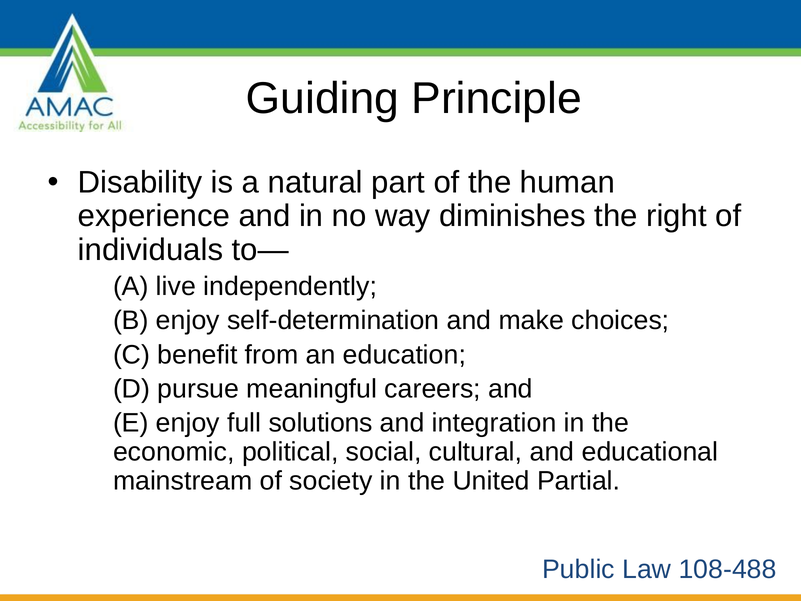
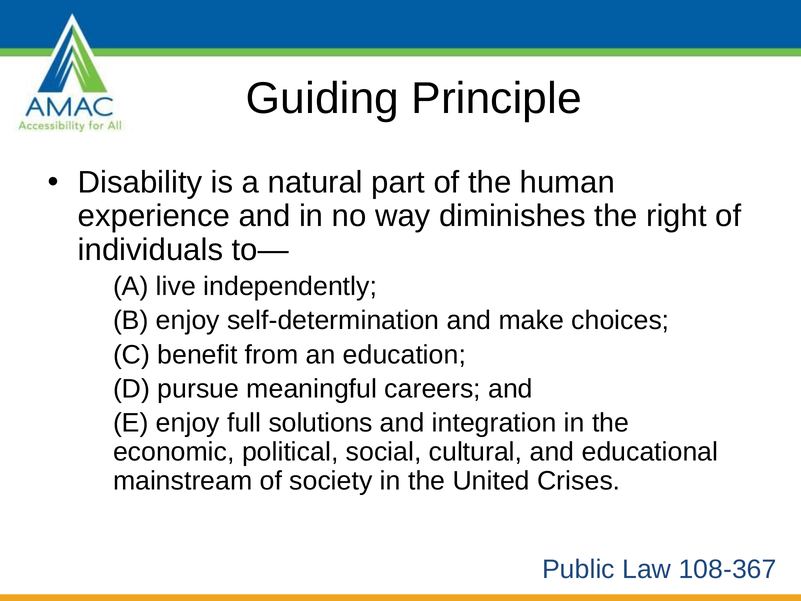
Partial: Partial -> Crises (579, 481)
108-488: 108-488 -> 108-367 (728, 569)
